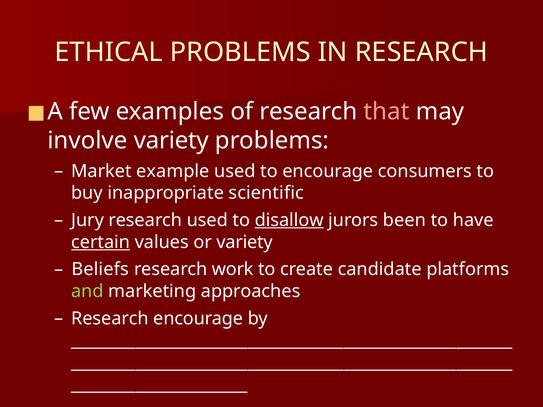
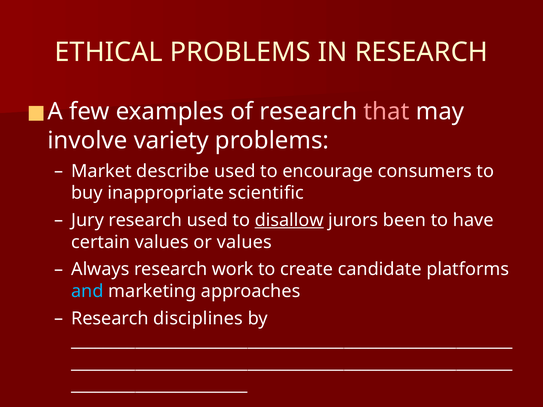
example: example -> describe (173, 171)
certain underline: present -> none (101, 242)
or variety: variety -> values (244, 242)
Beliefs: Beliefs -> Always (100, 269)
and colour: light green -> light blue (87, 291)
Research encourage: encourage -> disciplines (198, 319)
